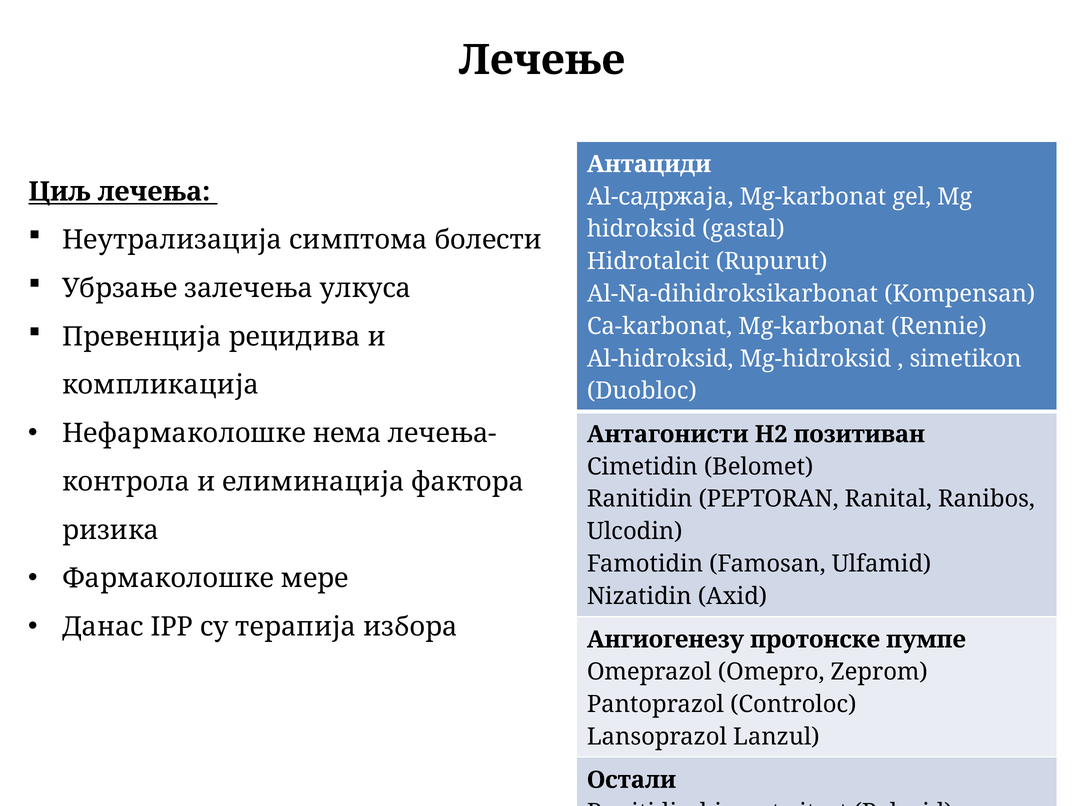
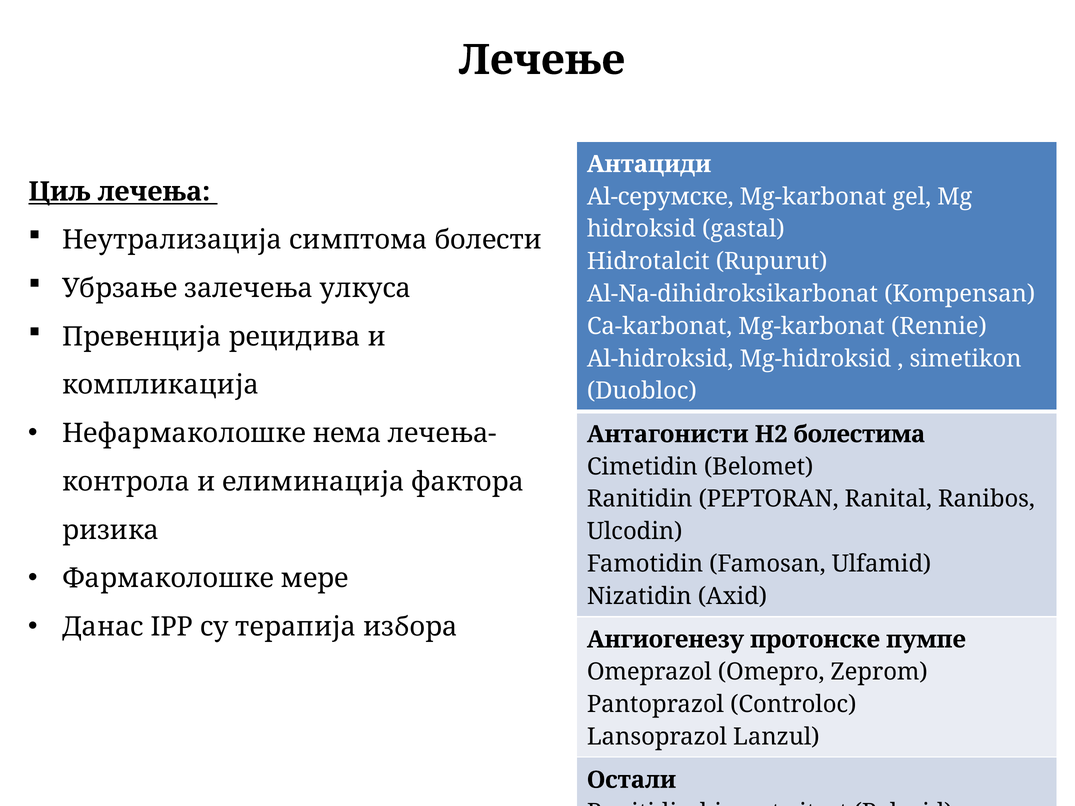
Al-садржаја: Al-садржаја -> Al-серумске (660, 197)
позитиван: позитиван -> болестима (859, 434)
